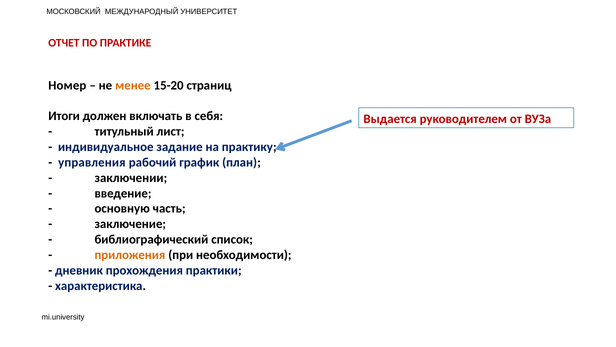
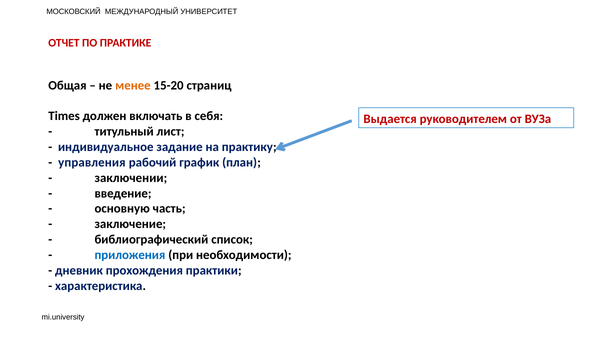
Номер: Номер -> Общая (67, 85)
Итоги: Итоги -> Times (64, 116)
приложения colour: orange -> blue (130, 255)
